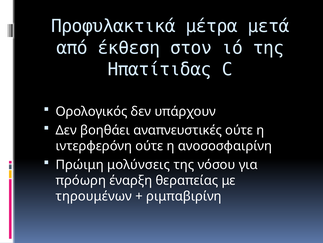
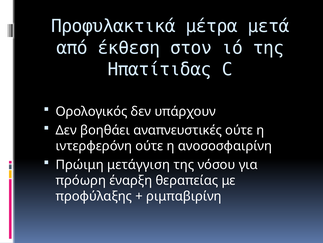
μολύνσεις: μολύνσεις -> μετάγγιση (139, 164)
τηρουμένων: τηρουμένων -> προφύλαξης (94, 196)
